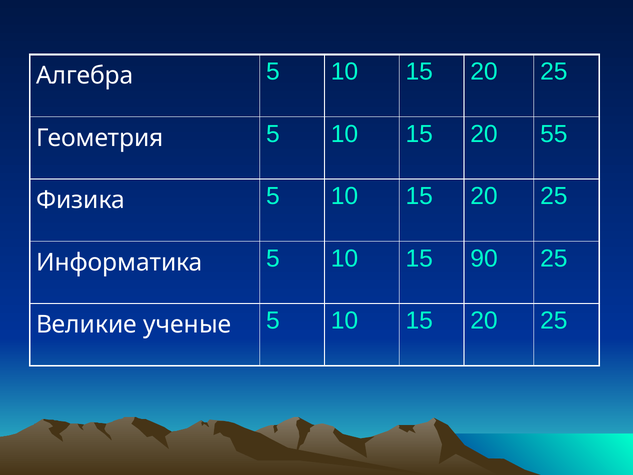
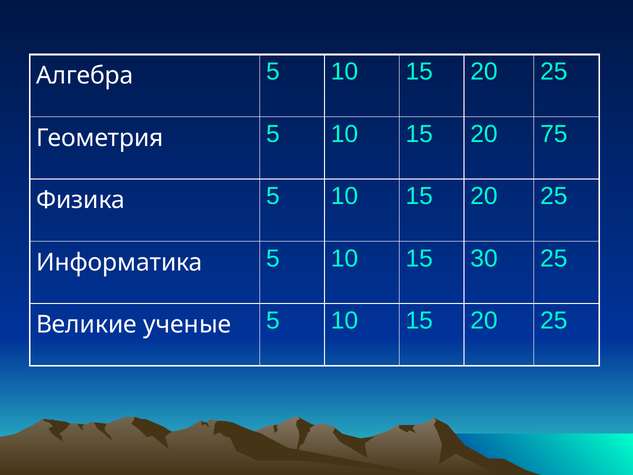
55: 55 -> 75 (554, 134)
90: 90 -> 30 (484, 258)
